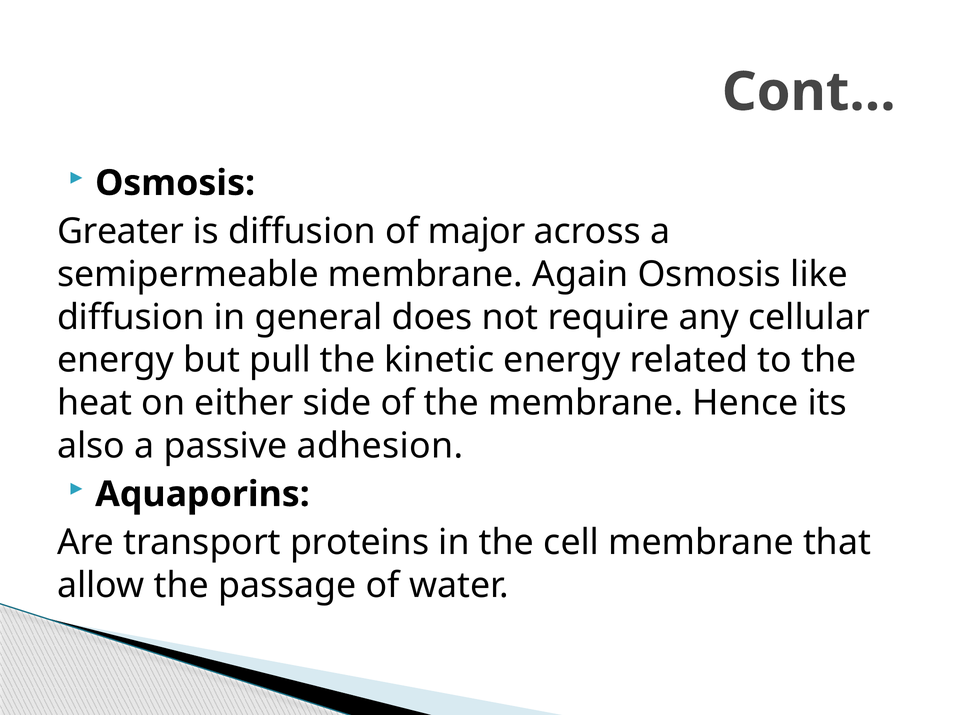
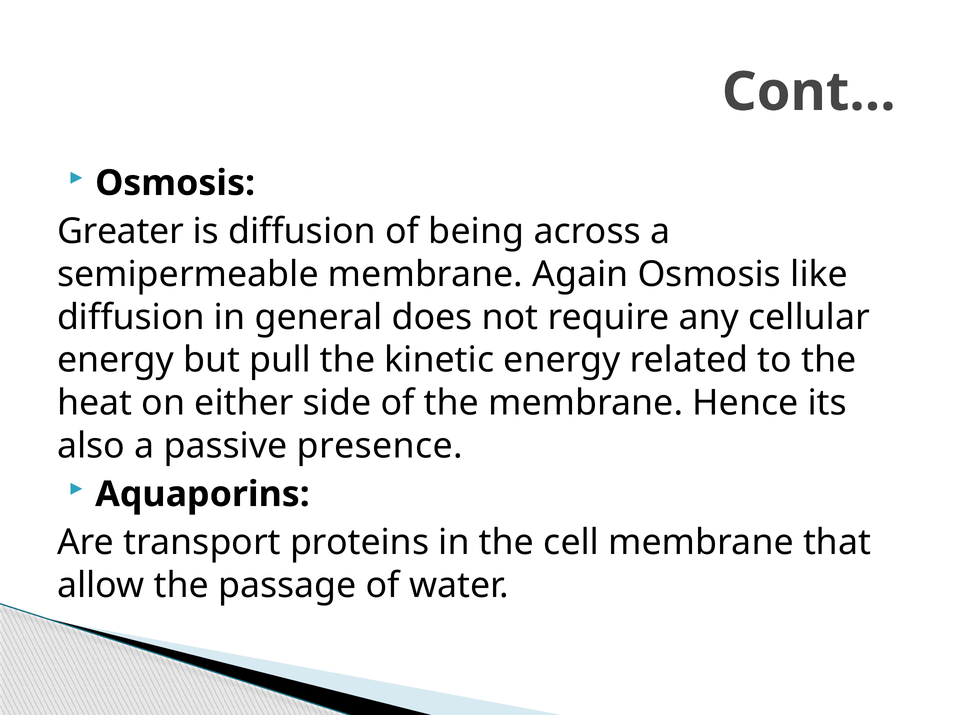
major: major -> being (476, 231)
adhesion: adhesion -> presence (380, 446)
